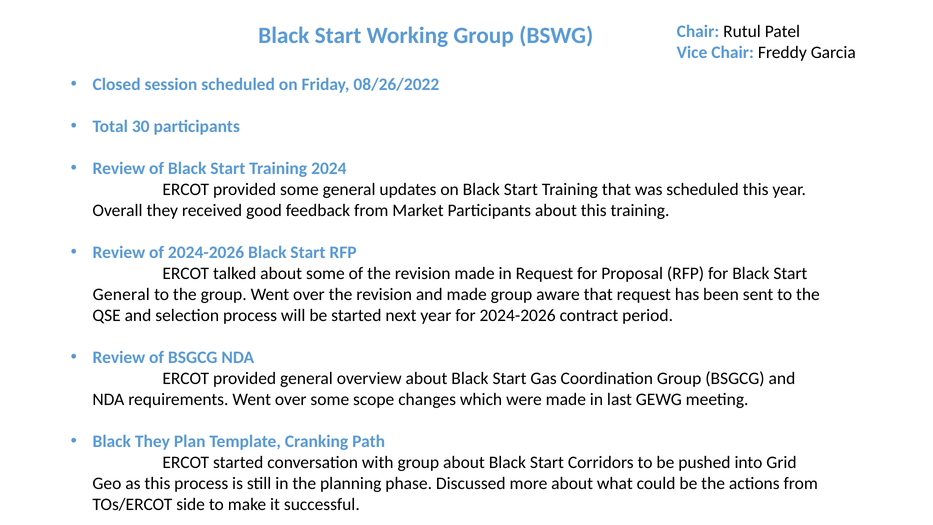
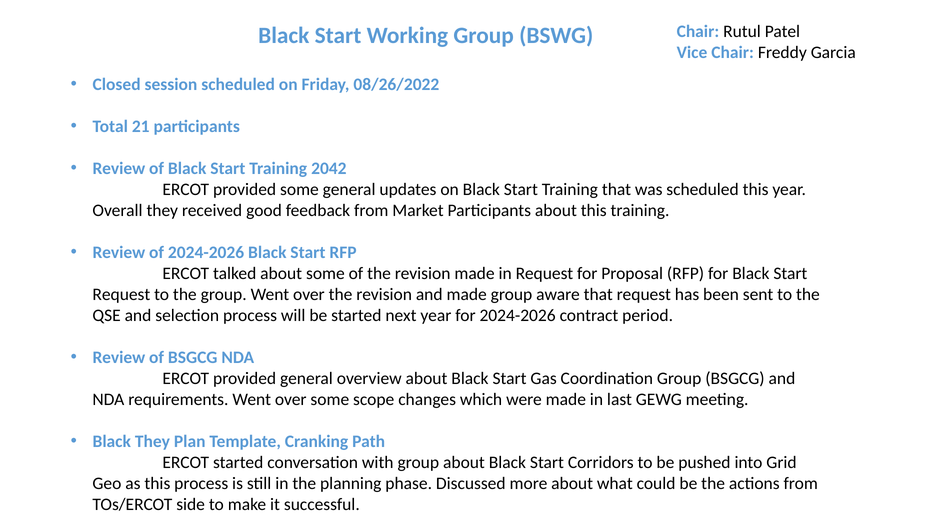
30: 30 -> 21 (141, 126)
2024: 2024 -> 2042 (329, 168)
General: General -> Request (121, 294)
